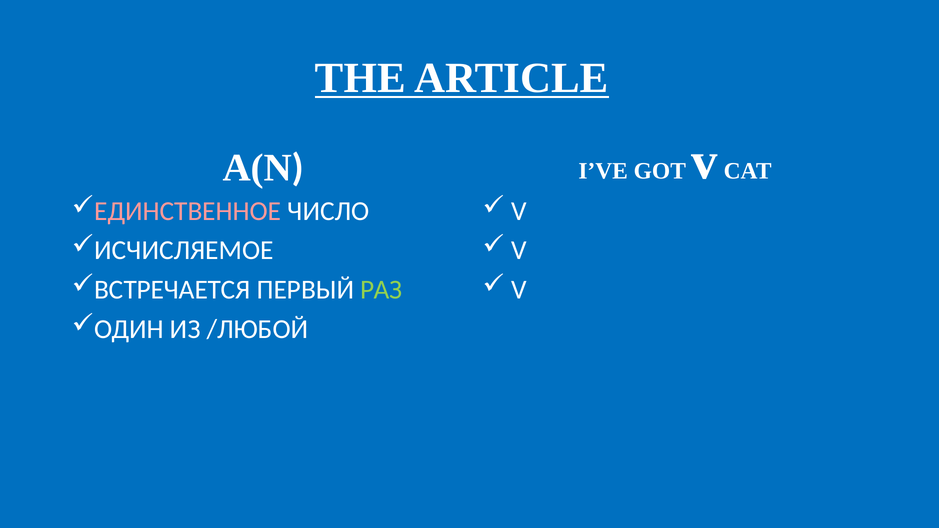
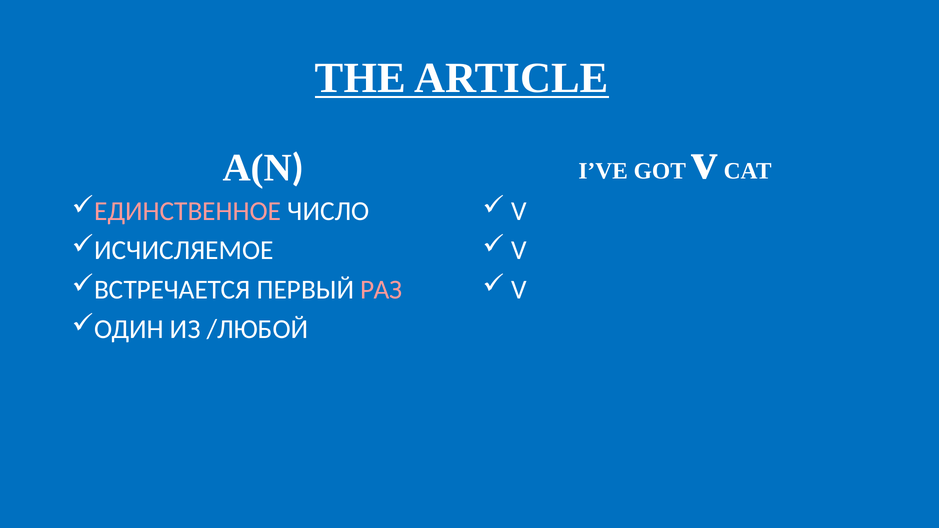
РАЗ colour: light green -> pink (381, 290)
